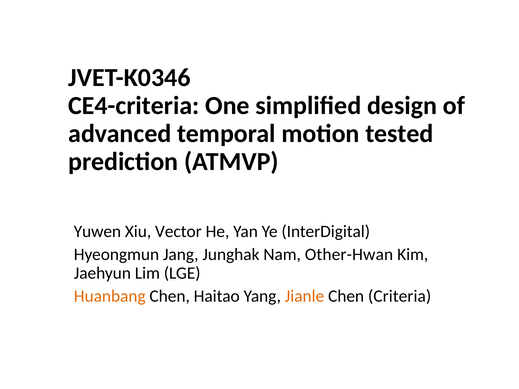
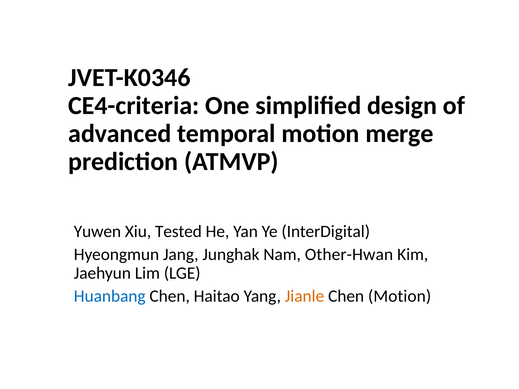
tested: tested -> merge (399, 134)
Vector: Vector -> Tested (178, 232)
Huanbang colour: orange -> blue (110, 296)
Chen Criteria: Criteria -> Motion (400, 296)
